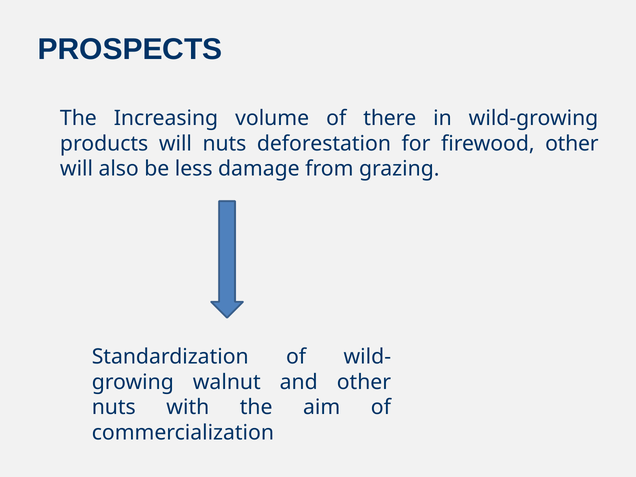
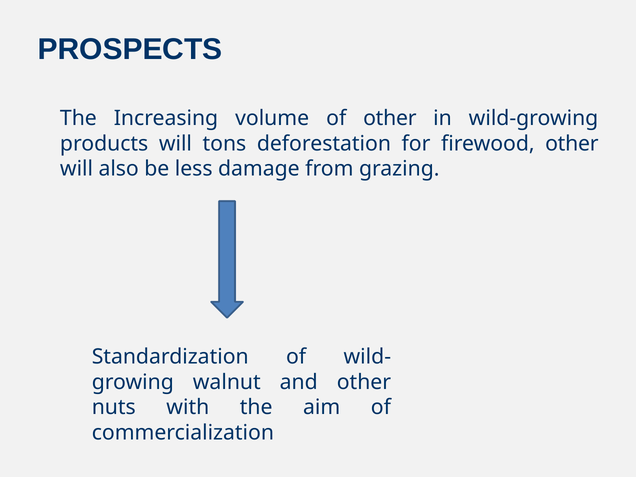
of there: there -> other (390, 118)
will nuts: nuts -> tons (224, 144)
